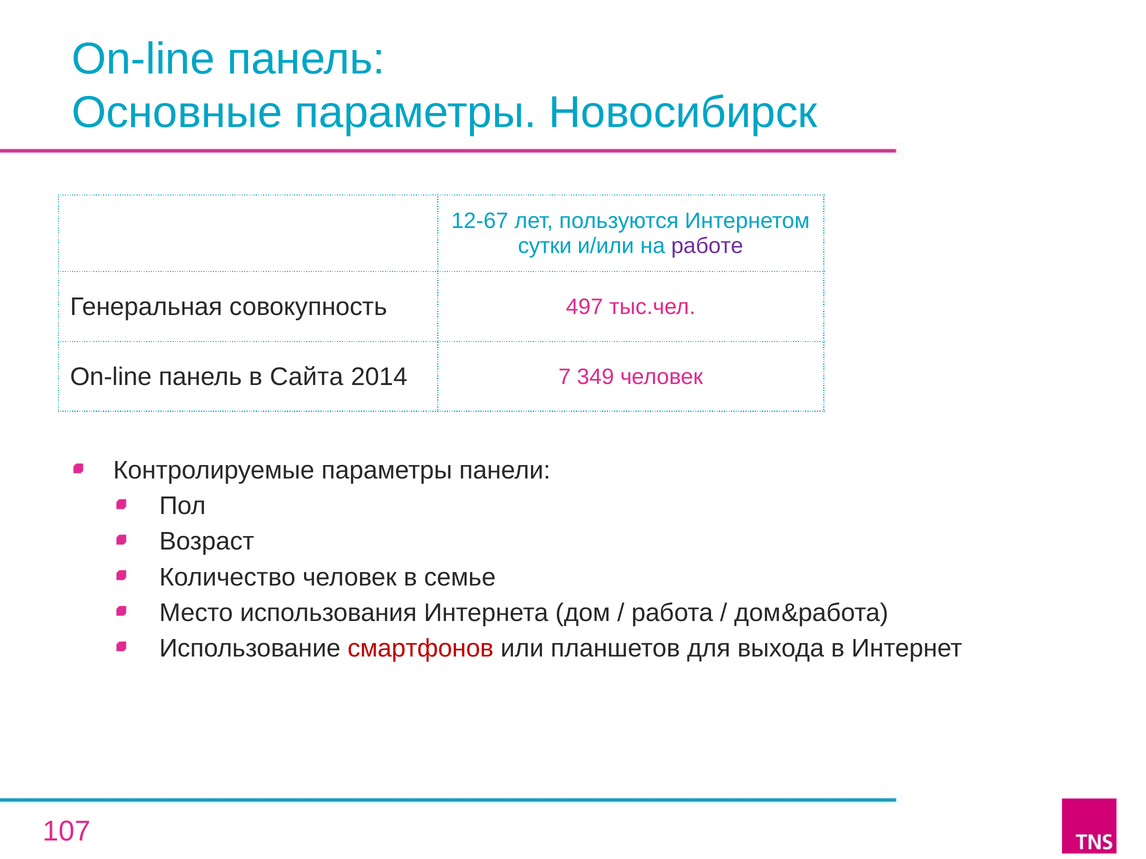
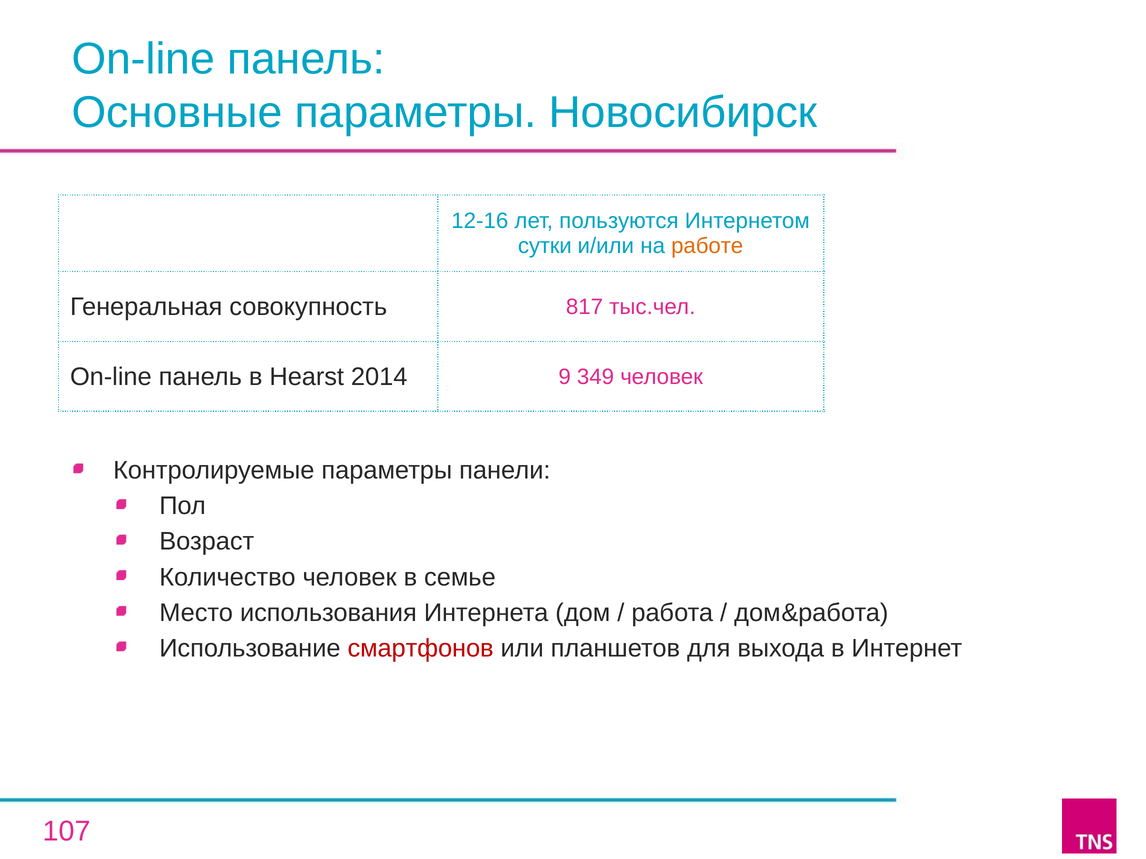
12-67: 12-67 -> 12-16 (480, 221)
работе colour: purple -> orange (707, 246)
497: 497 -> 817 (585, 307)
Сайта: Сайта -> Hearst (307, 377)
7: 7 -> 9 (565, 377)
